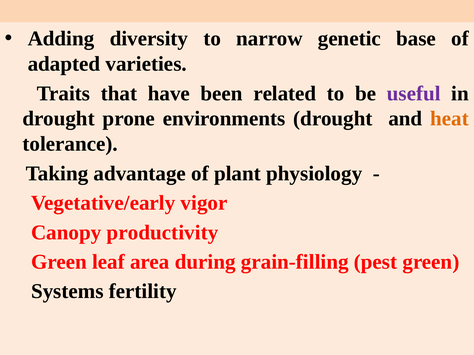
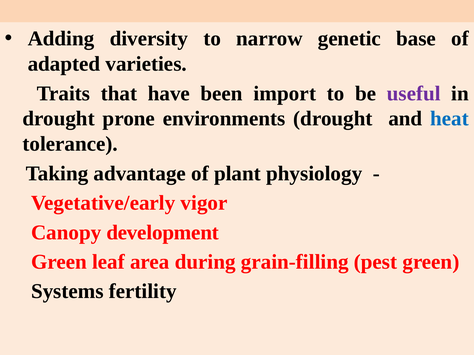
related: related -> import (285, 94)
heat colour: orange -> blue (450, 119)
productivity: productivity -> development (163, 233)
